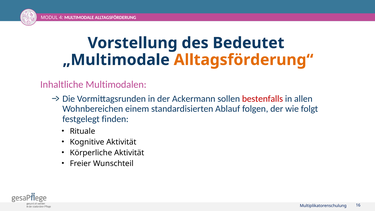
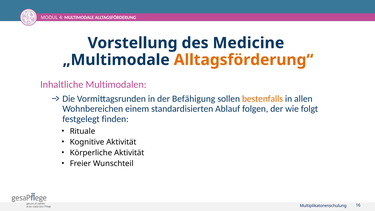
Bedeutet: Bedeutet -> Medicine (248, 43)
Ackermann: Ackermann -> Befähigung (194, 99)
bestenfalls colour: red -> orange (262, 99)
